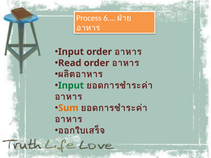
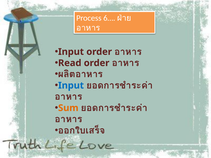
Input colour: green -> blue (71, 86)
